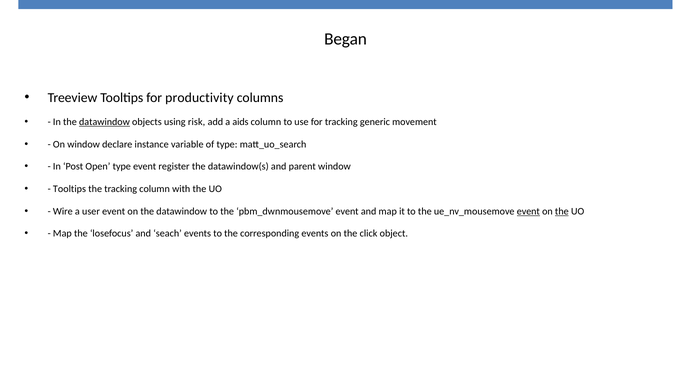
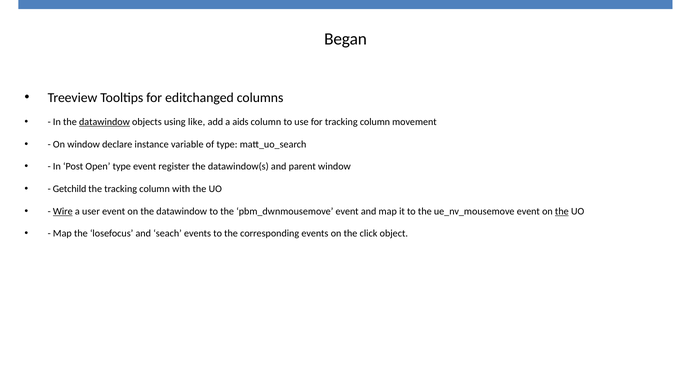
productivity: productivity -> editchanged (199, 98)
risk: risk -> like (197, 122)
for tracking generic: generic -> column (375, 122)
Tooltips: Tooltips -> Getchild (70, 189)
Wire underline: none -> present (63, 212)
event underline: present -> none (528, 212)
